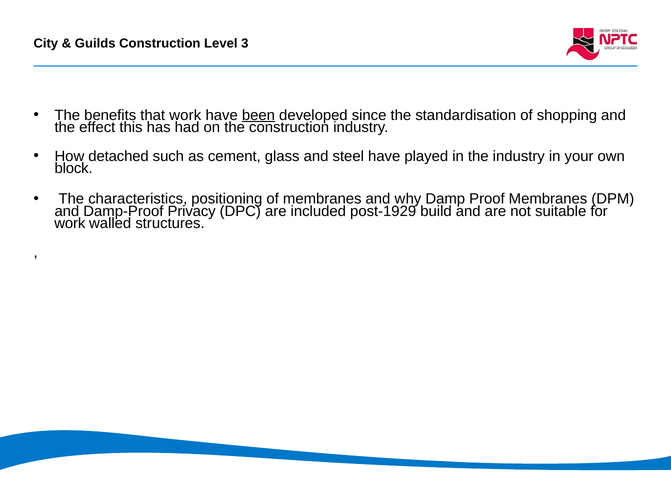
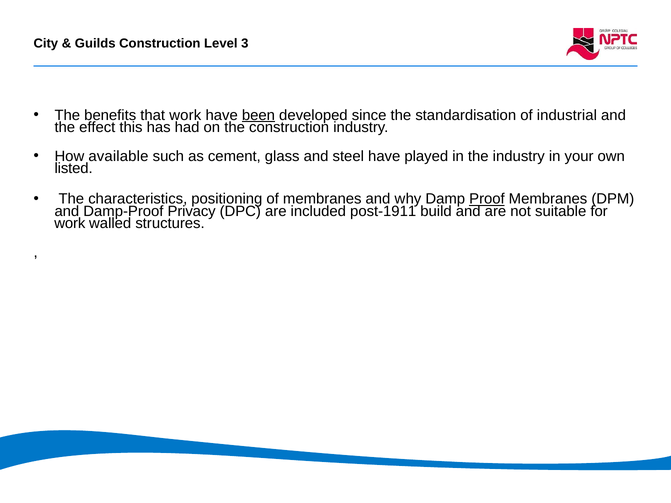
shopping: shopping -> industrial (567, 115)
detached: detached -> available (118, 156)
block: block -> listed (74, 168)
Proof underline: none -> present (487, 199)
post-1929: post-1929 -> post-1911 (383, 211)
